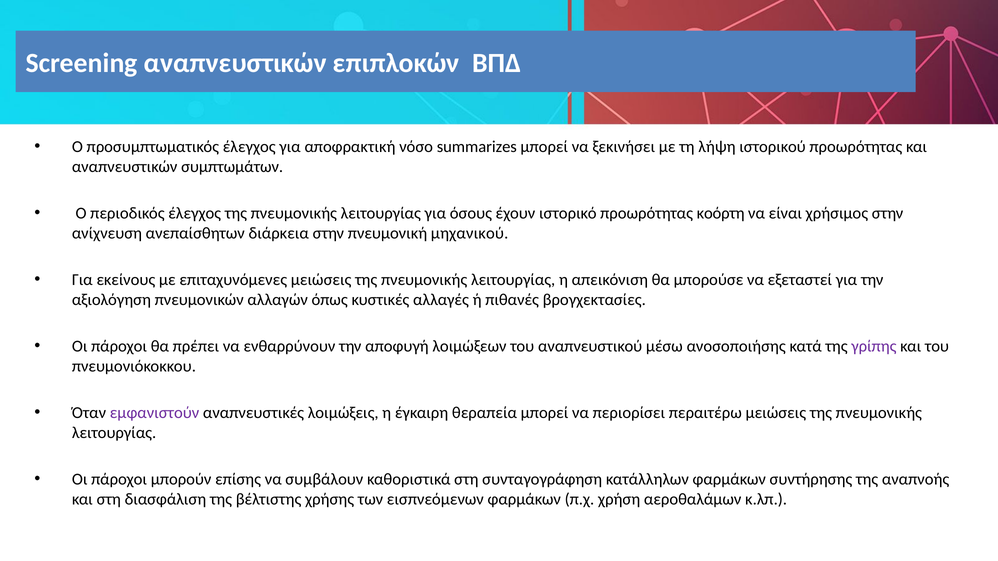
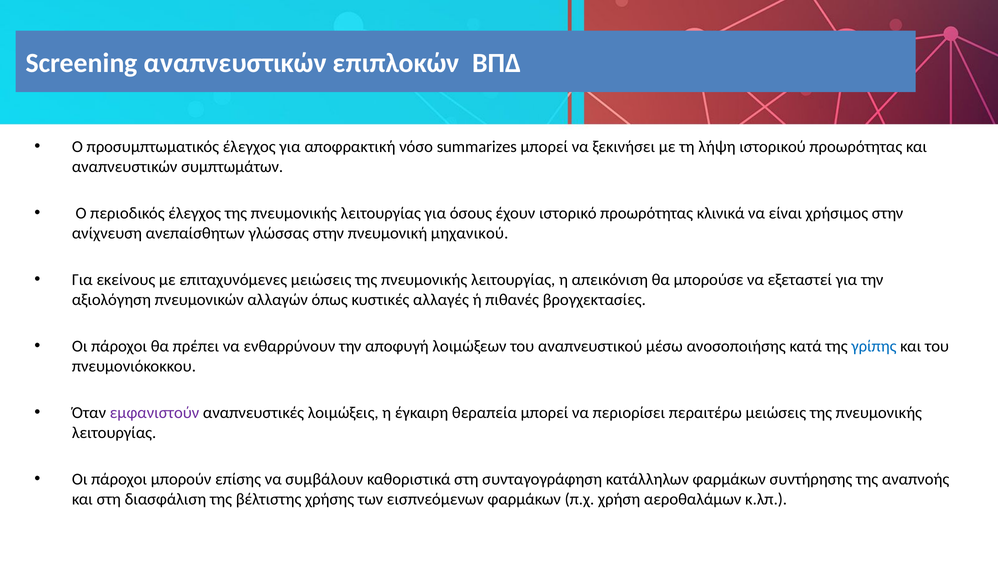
κοόρτη: κοόρτη -> κλινικά (721, 213)
διάρκεια: διάρκεια -> γλώσσας (279, 233)
γρίπης colour: purple -> blue (874, 346)
